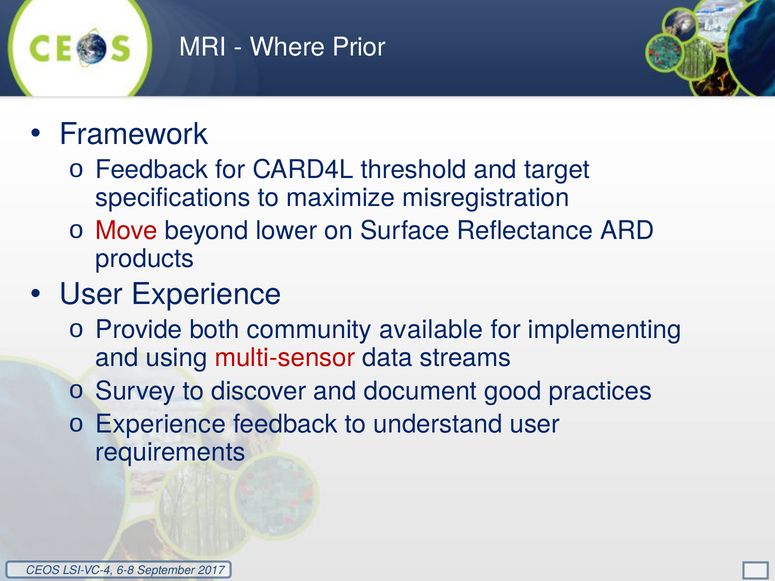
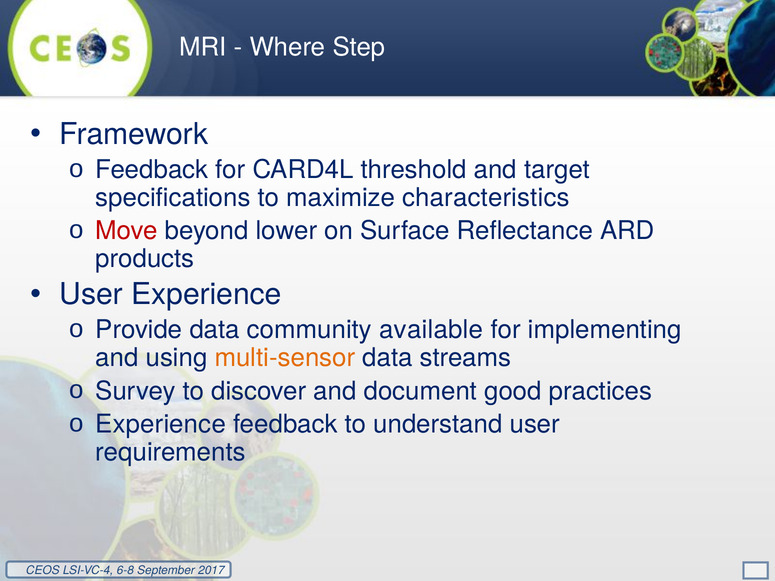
Prior: Prior -> Step (359, 47)
misregistration: misregistration -> characteristics (486, 198)
Provide both: both -> data (215, 330)
multi-sensor colour: red -> orange (285, 358)
